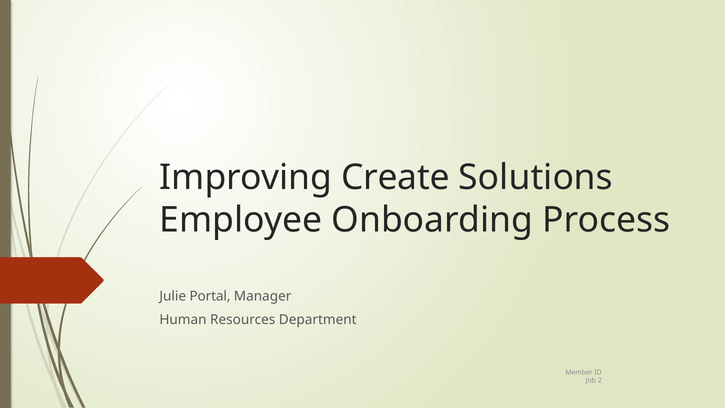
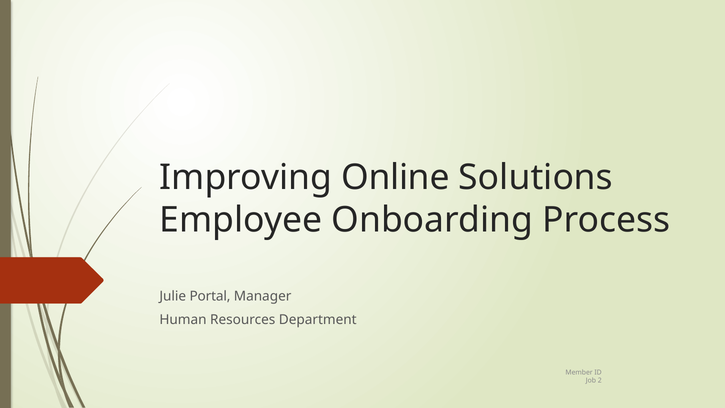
Create: Create -> Online (395, 177)
